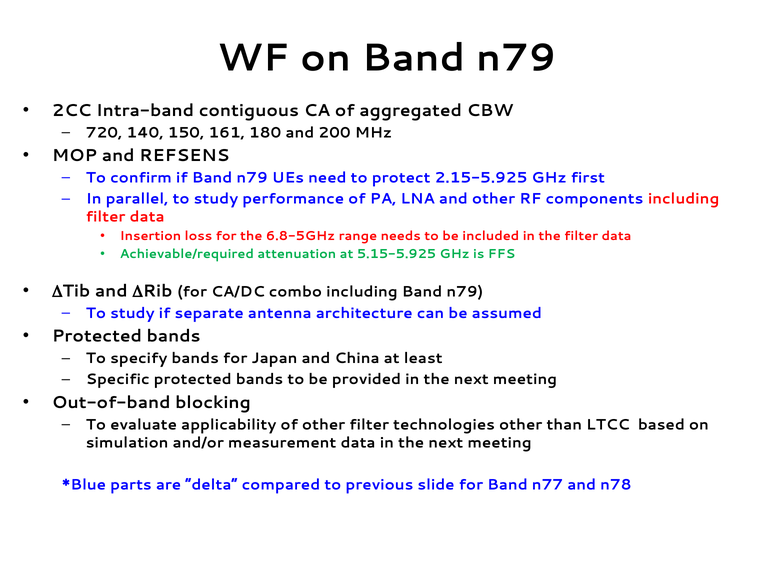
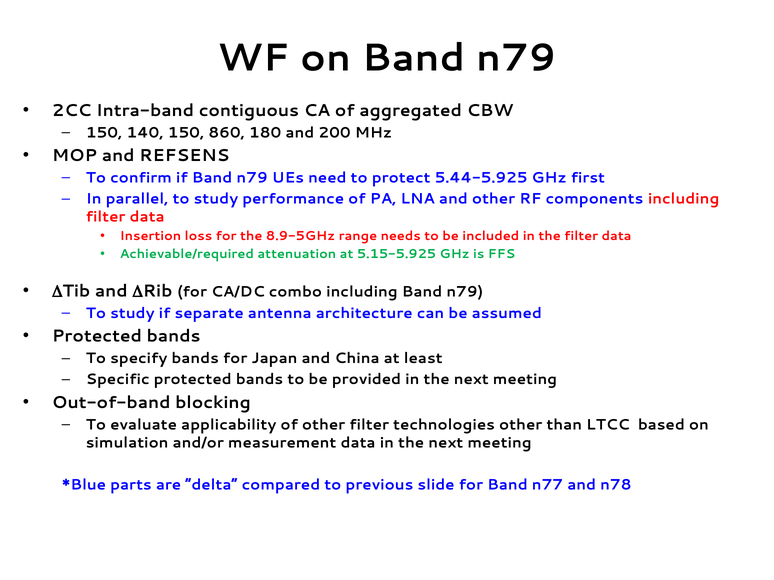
720: 720 -> 150 (104, 133)
161: 161 -> 860 (227, 133)
2.15-5.925: 2.15-5.925 -> 5.44-5.925 (481, 178)
6.8-5GHz: 6.8-5GHz -> 8.9-5GHz (300, 236)
